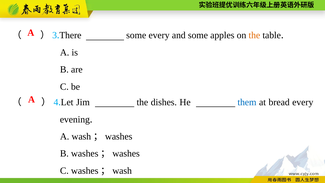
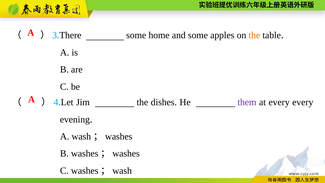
some every: every -> home (159, 35)
them colour: blue -> purple (247, 102)
at bread: bread -> every (279, 102)
